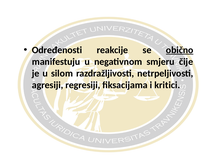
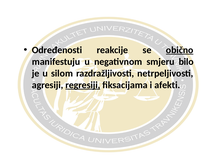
čije: čije -> bilo (186, 62)
regresiji underline: none -> present (83, 85)
kritici: kritici -> afekti (167, 85)
